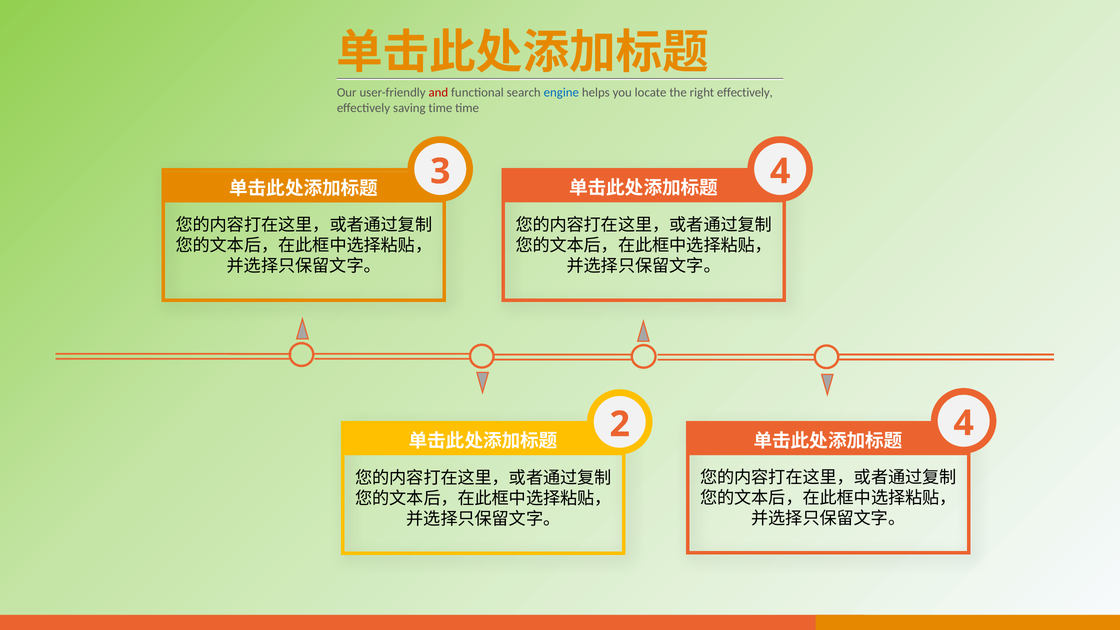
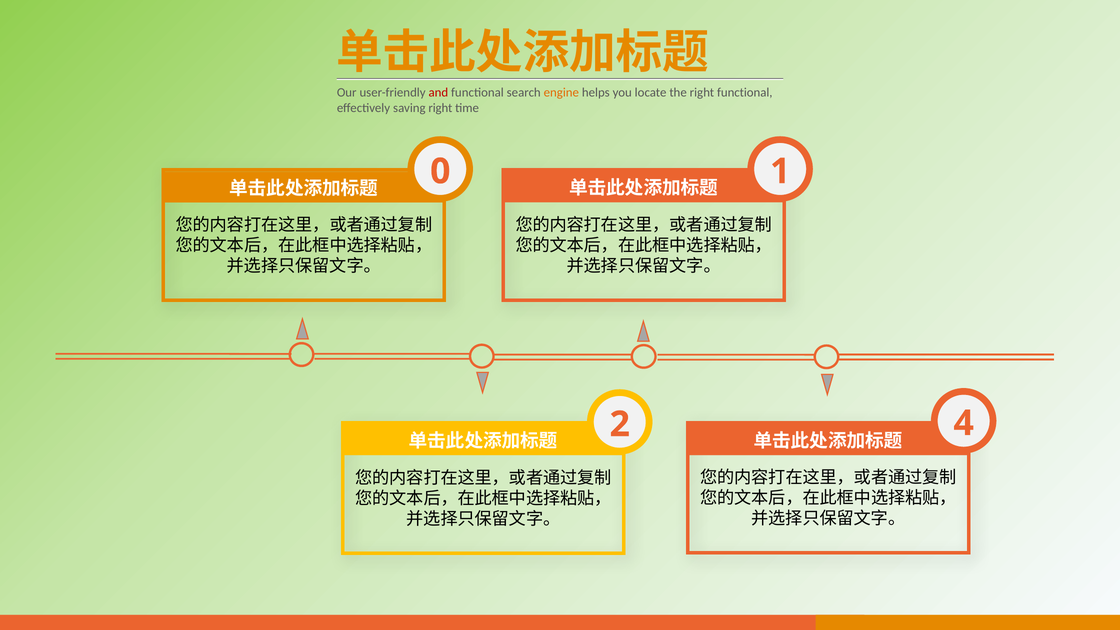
engine colour: blue -> orange (561, 93)
right effectively: effectively -> functional (745, 93)
saving time: time -> right (440, 108)
4: 4 -> 1 (780, 171)
3: 3 -> 0 (440, 171)
